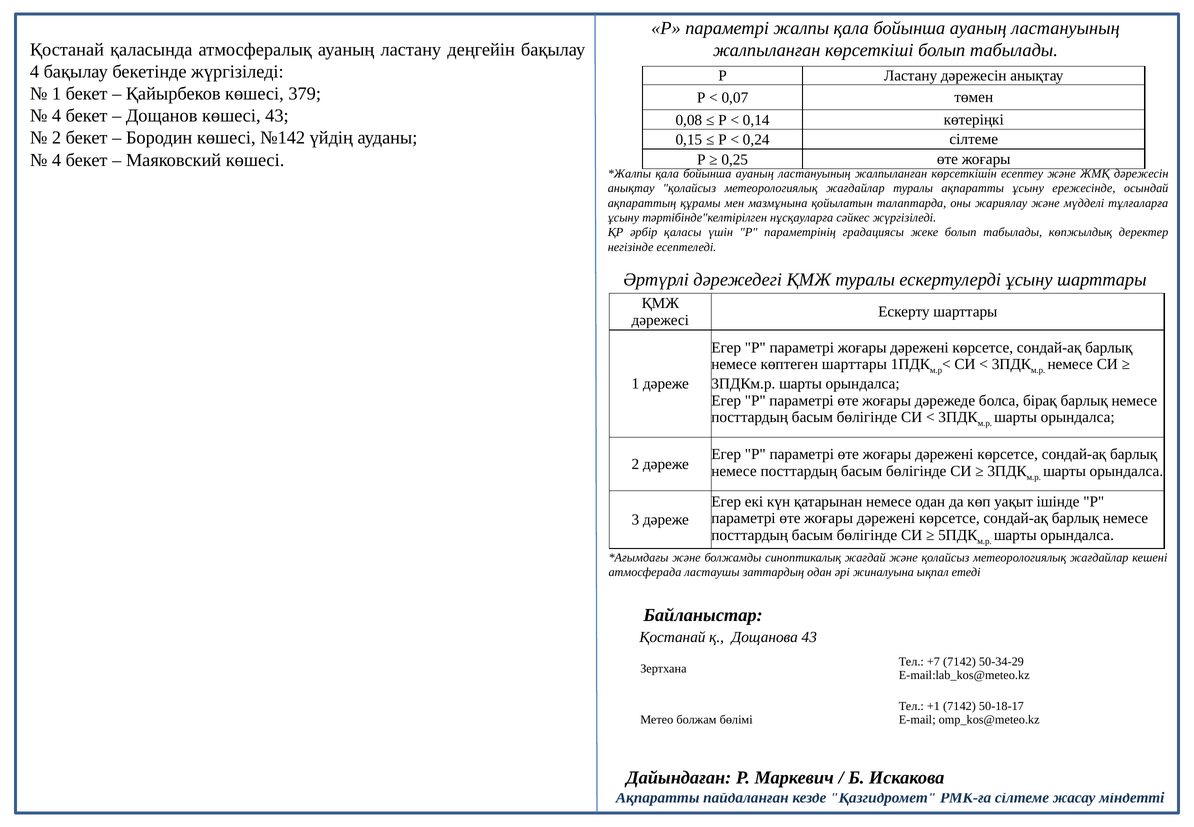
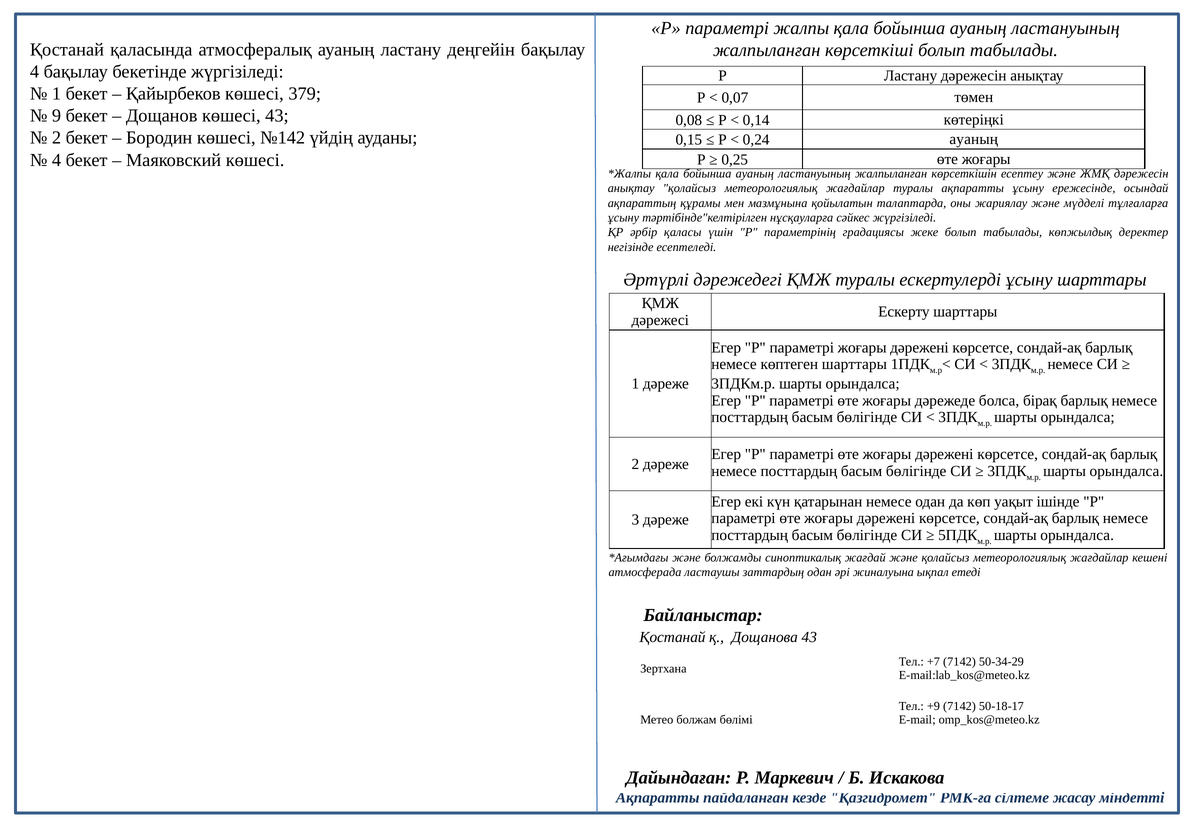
4: 4 -> 9 (57, 116)
0,24 сілтеме: сілтеме -> ауаның (974, 139)
+1: +1 -> +9 (933, 706)
